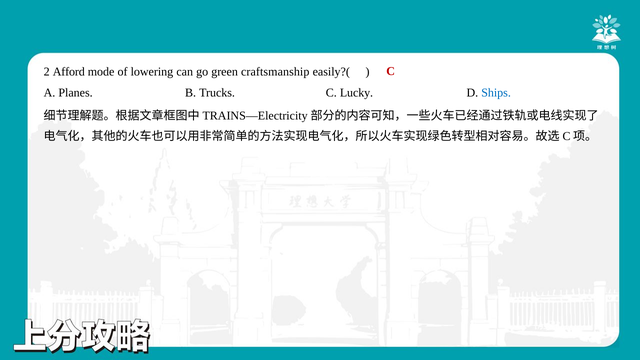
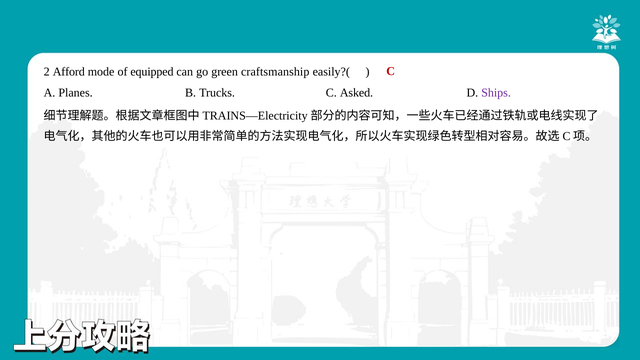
lowering: lowering -> equipped (152, 72)
Lucky: Lucky -> Asked (356, 93)
Ships colour: blue -> purple (496, 93)
